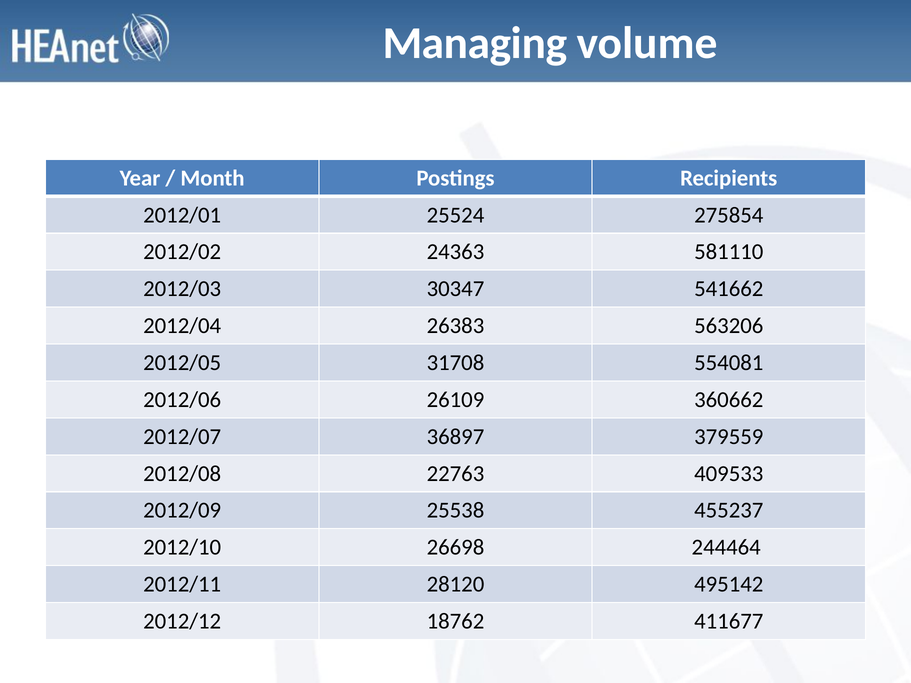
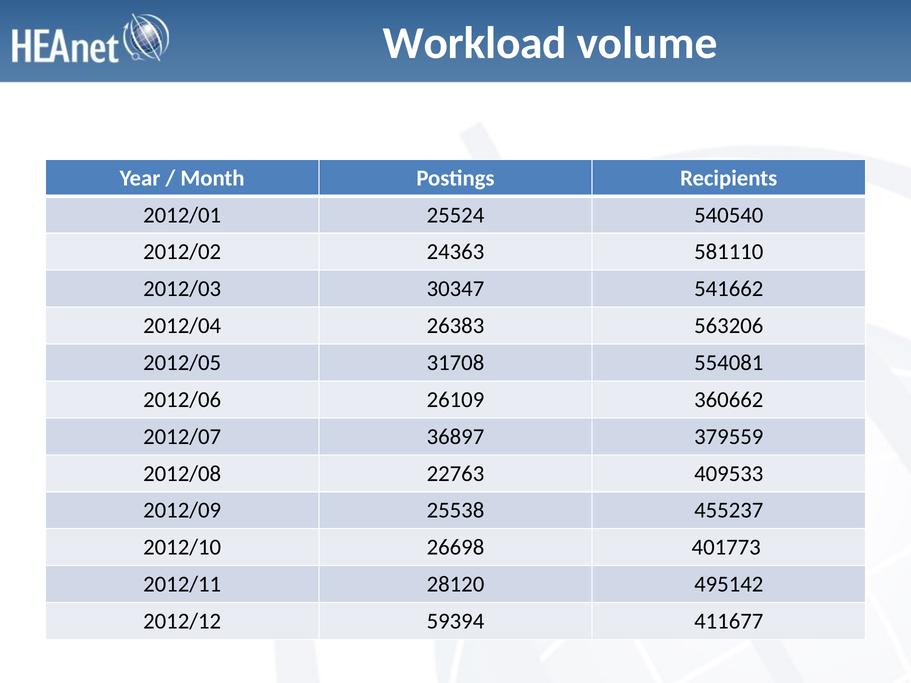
Managing: Managing -> Workload (475, 43)
275854: 275854 -> 540540 (729, 215)
244464: 244464 -> 401773 (726, 548)
18762: 18762 -> 59394 (455, 621)
